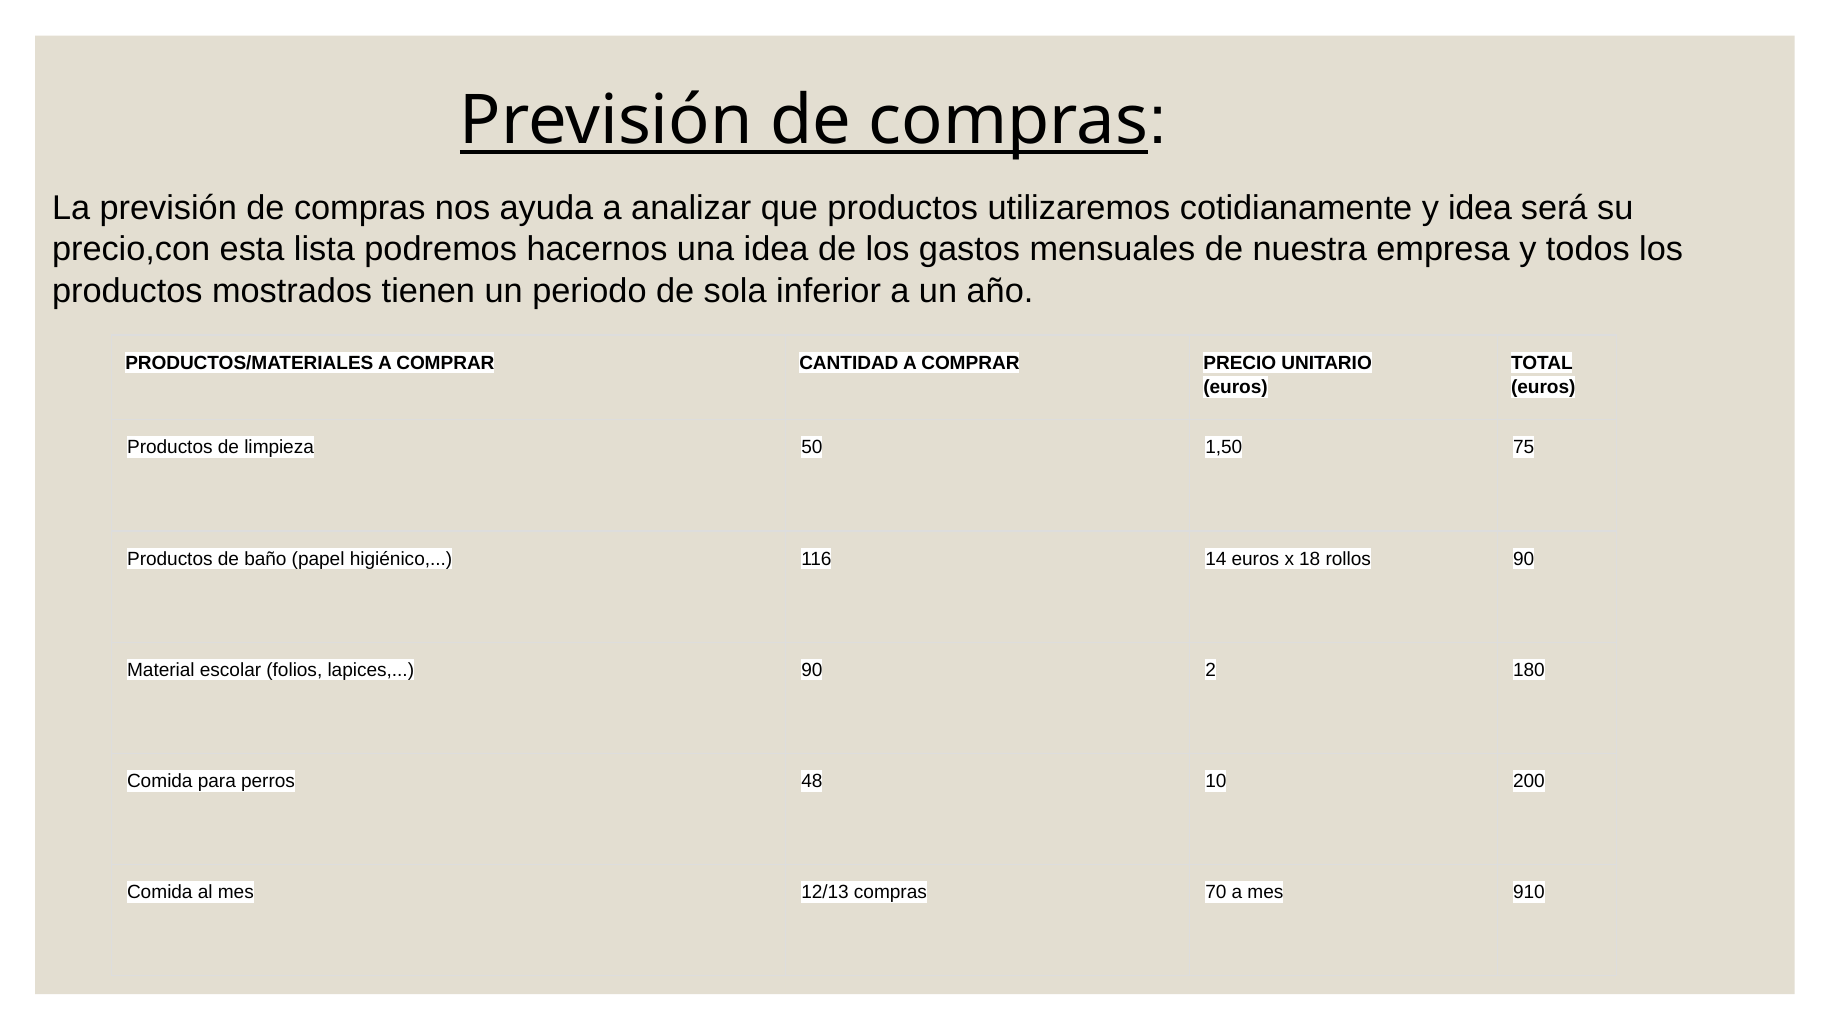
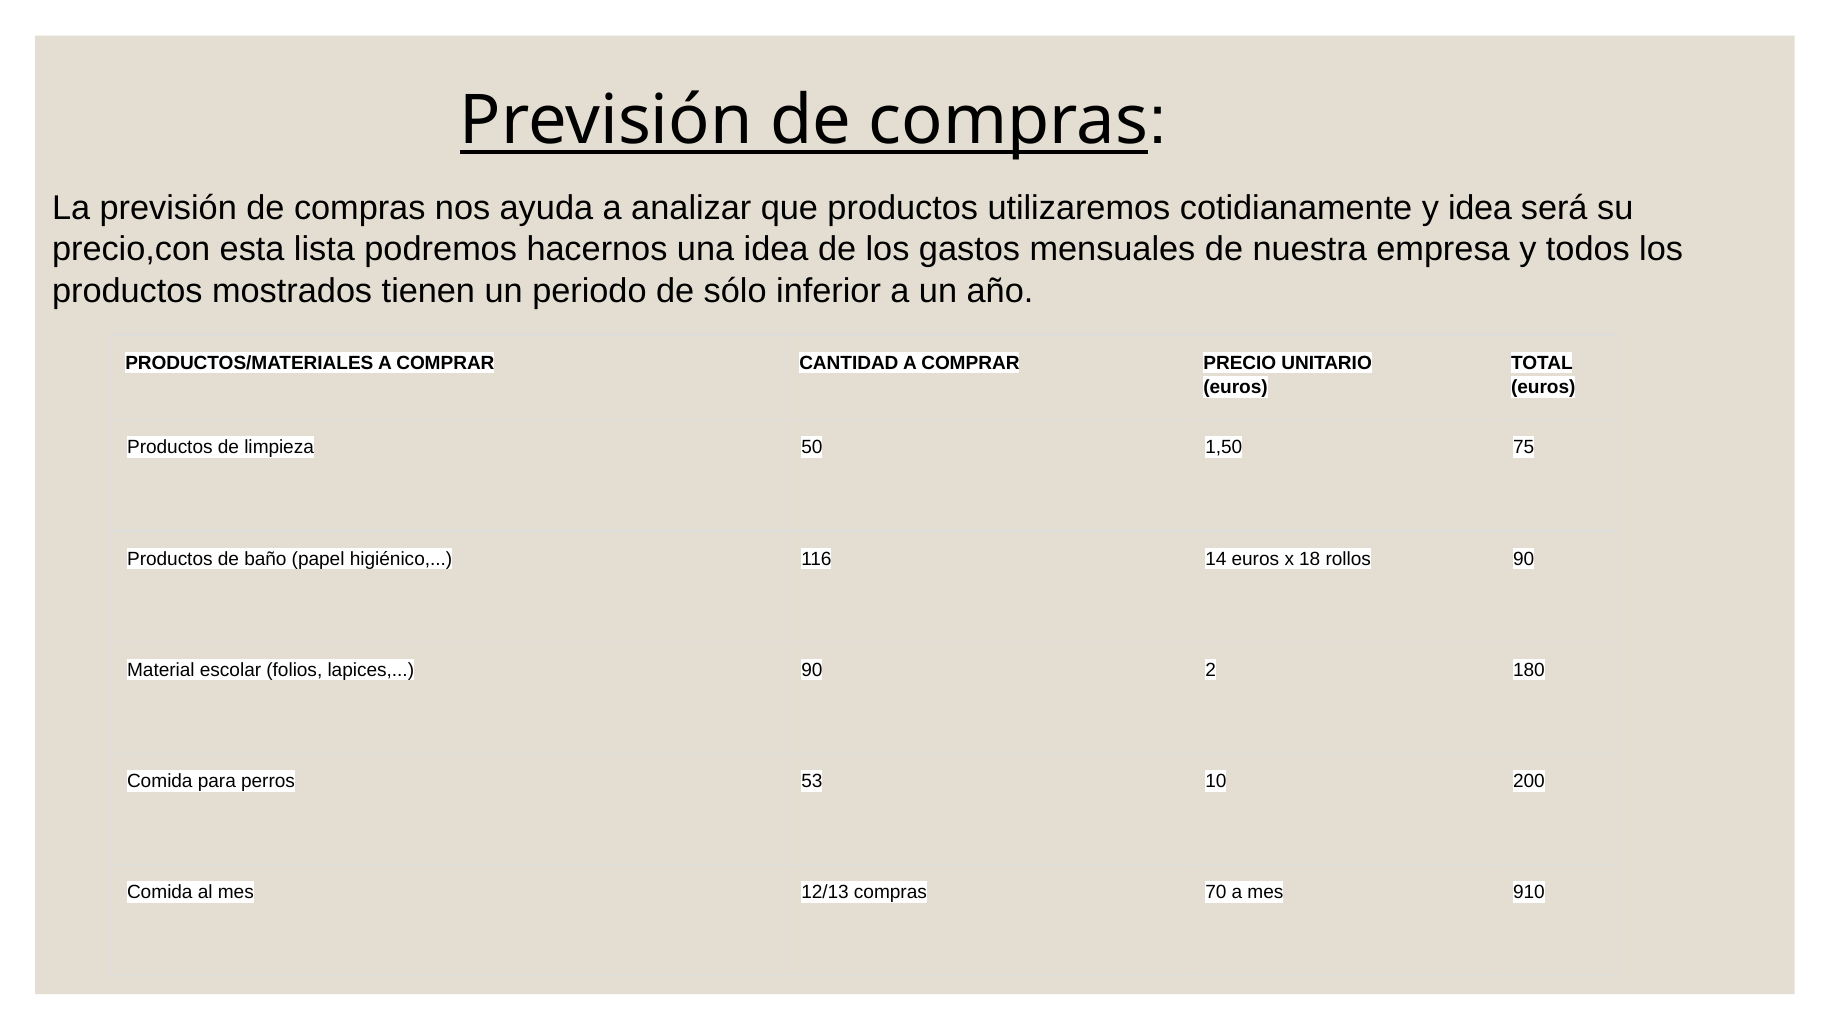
sola: sola -> sólo (735, 291)
48: 48 -> 53 (812, 781)
